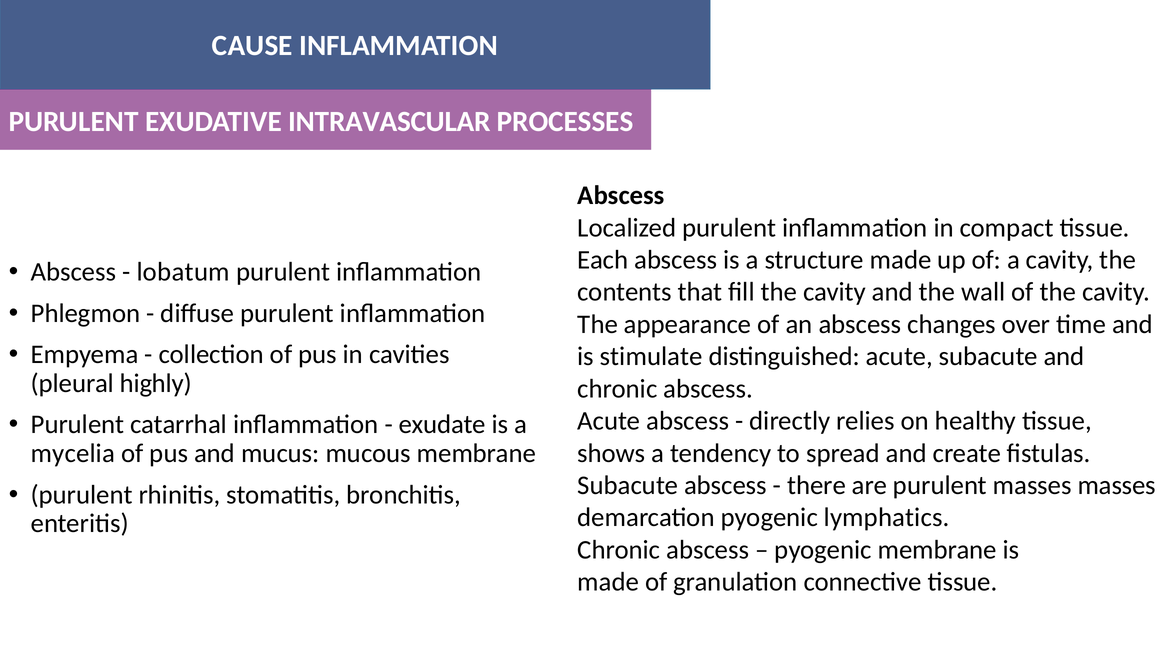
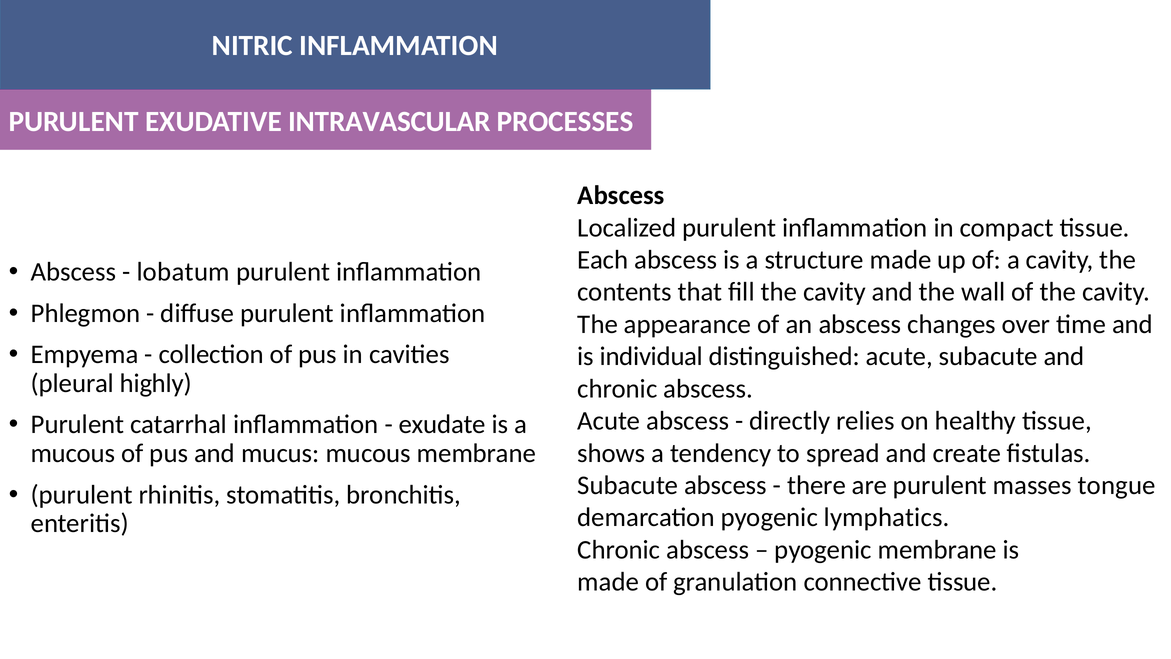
CAUSE: CAUSE -> NITRIC (252, 46)
stimulate: stimulate -> individual (651, 356)
mycelia: mycelia -> mucous (73, 453)
masses masses: masses -> tongue (1117, 485)
